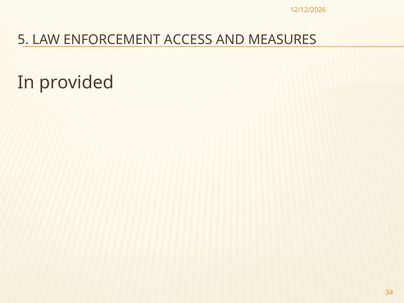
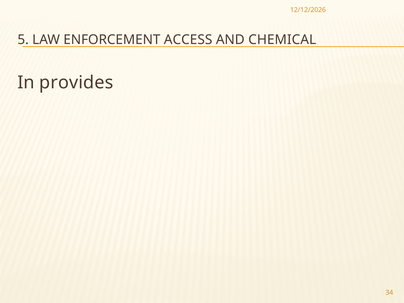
MEASURES: MEASURES -> CHEMICAL (282, 40)
provided: provided -> provides (76, 83)
